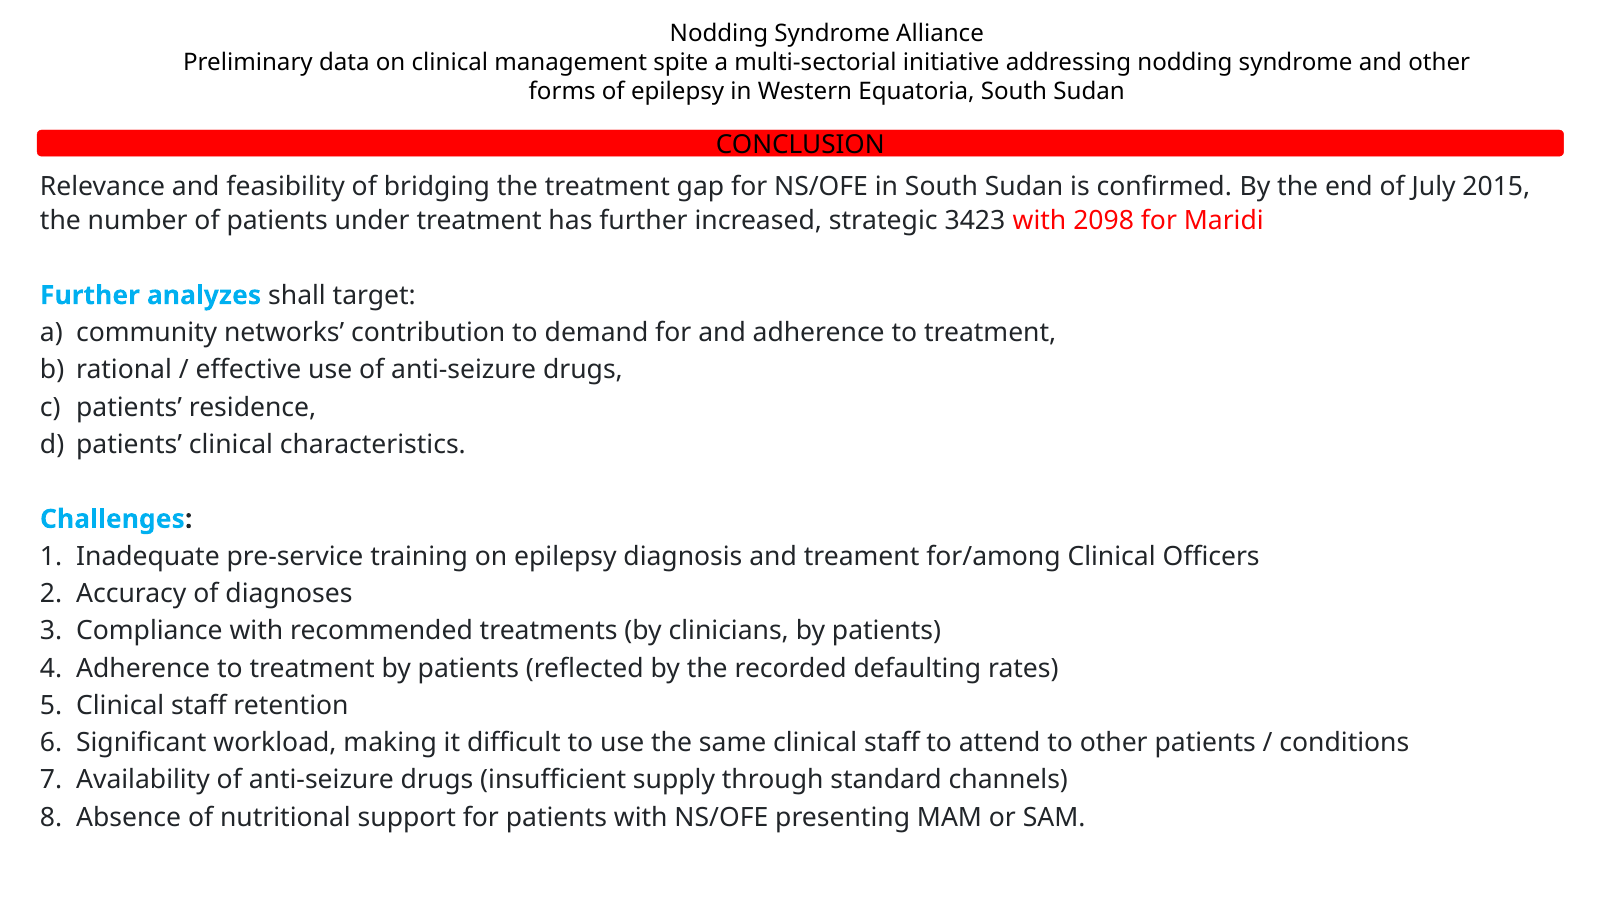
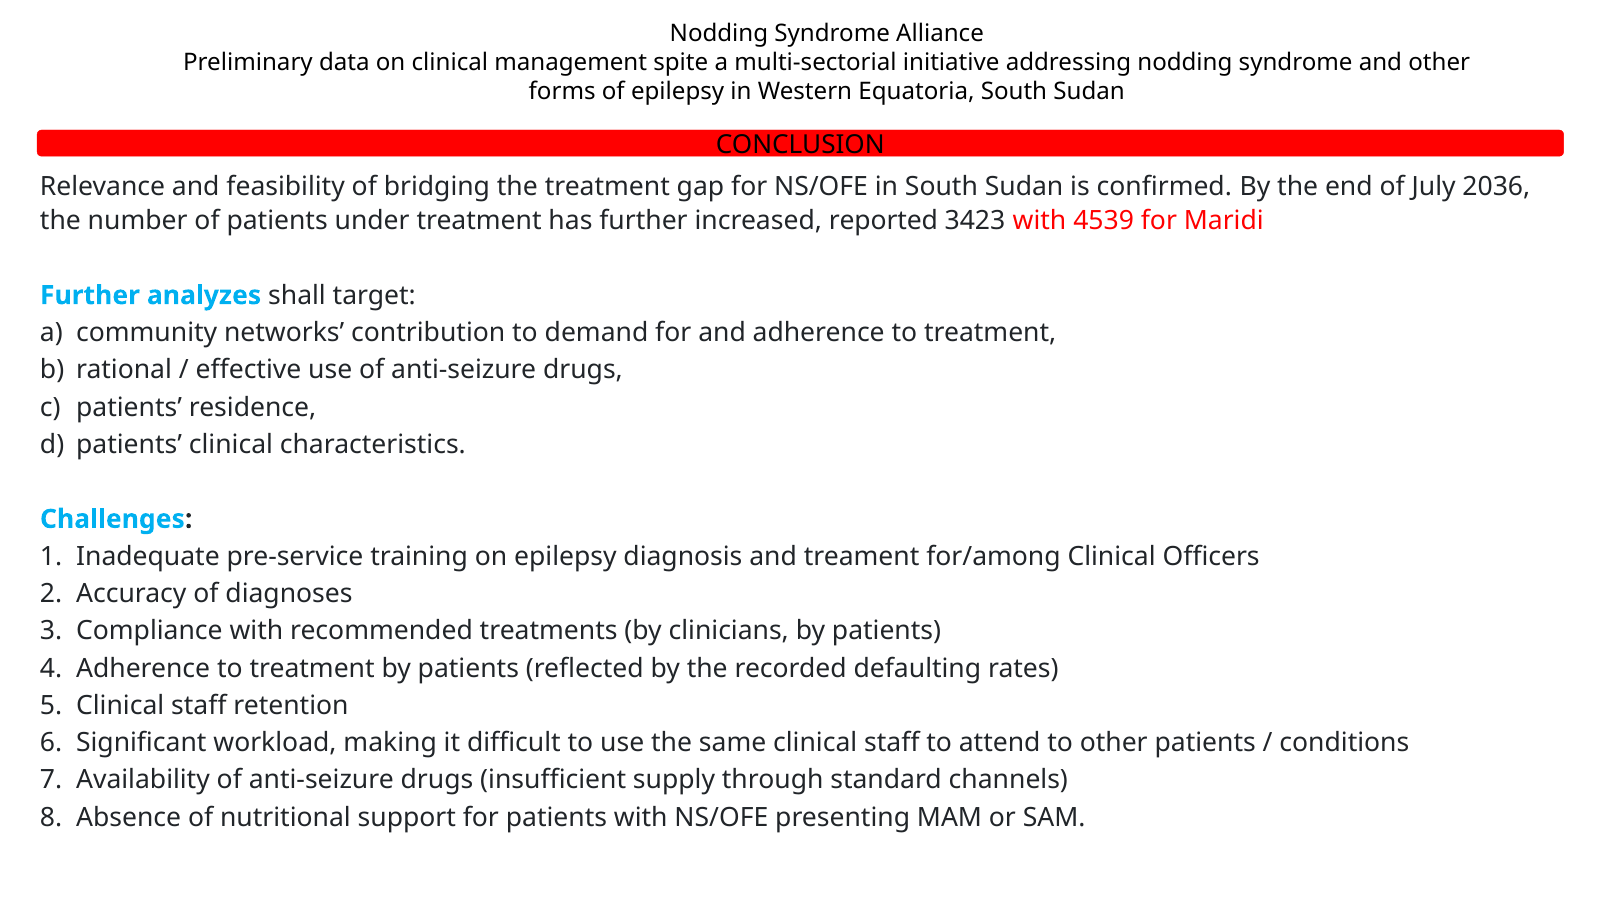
2015: 2015 -> 2036 (1496, 187)
strategic: strategic -> reported (883, 221)
2098: 2098 -> 4539 (1104, 221)
